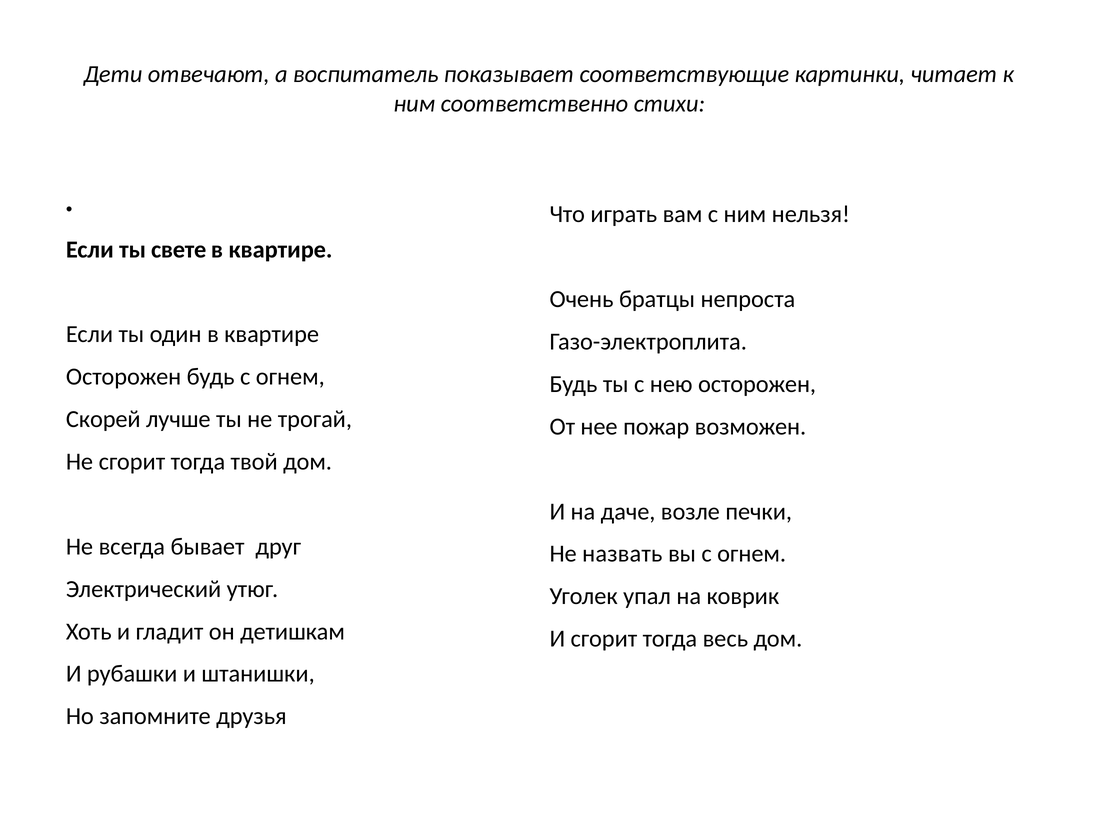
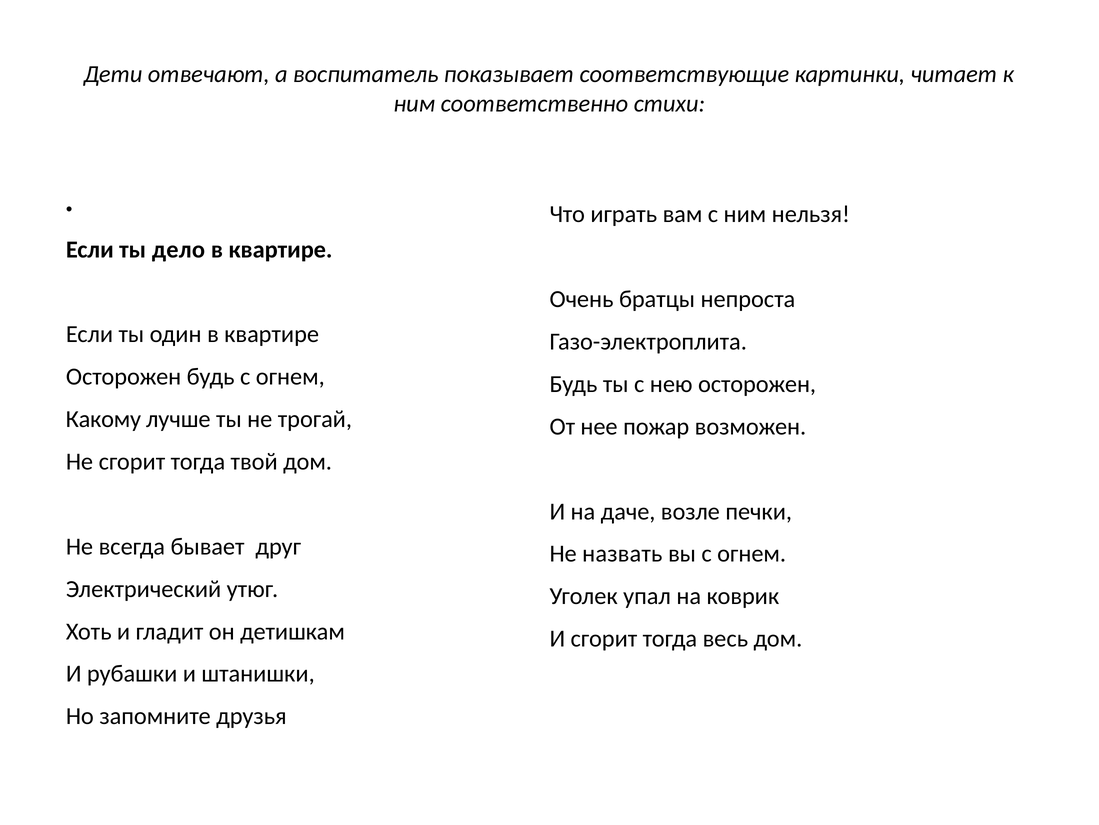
свете: свете -> дело (178, 249)
Скорей: Скорей -> Какому (103, 419)
